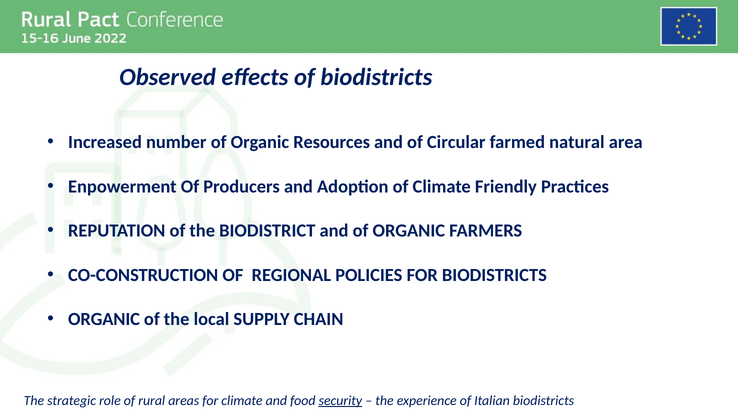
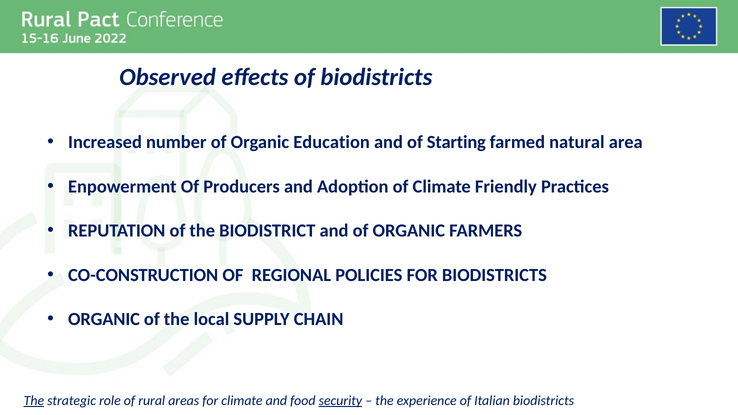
Resources: Resources -> Education (332, 142)
Circular: Circular -> Starting (456, 142)
The underline: none -> present (34, 401)
